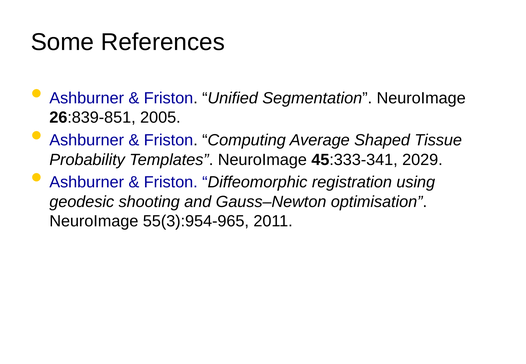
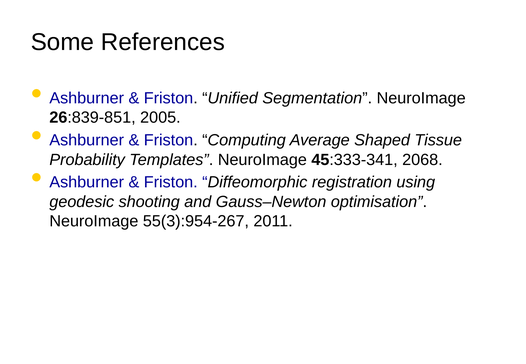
2029: 2029 -> 2068 (422, 160)
55(3):954-965: 55(3):954-965 -> 55(3):954-267 (196, 221)
